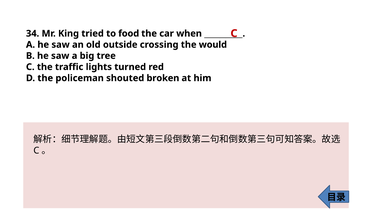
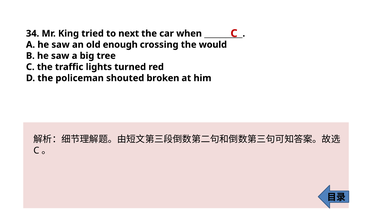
food: food -> next (129, 34)
outside: outside -> enough (120, 45)
